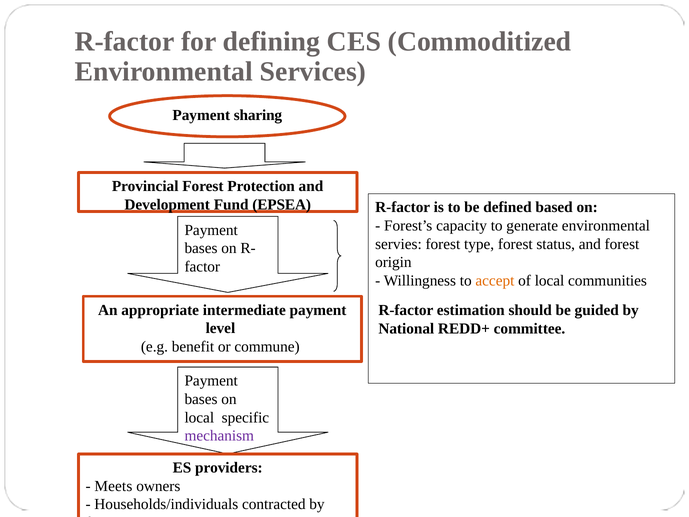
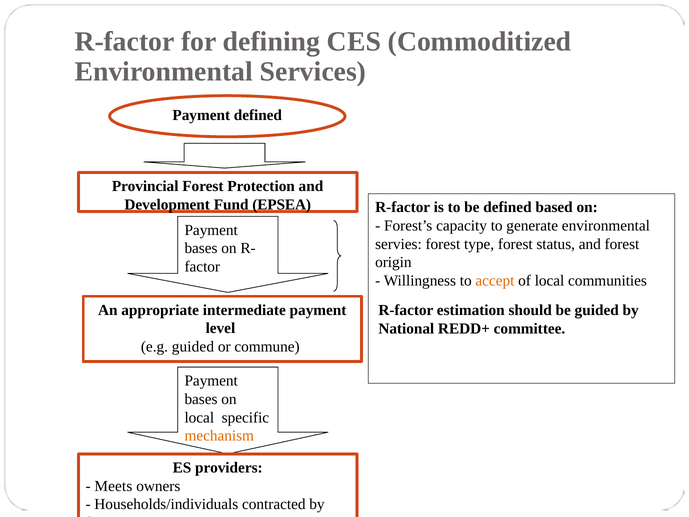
Payment sharing: sharing -> defined (258, 115)
e.g benefit: benefit -> guided (193, 347)
mechanism colour: purple -> orange (219, 436)
